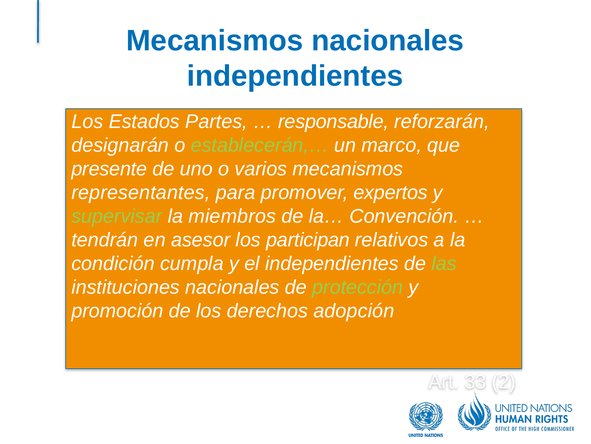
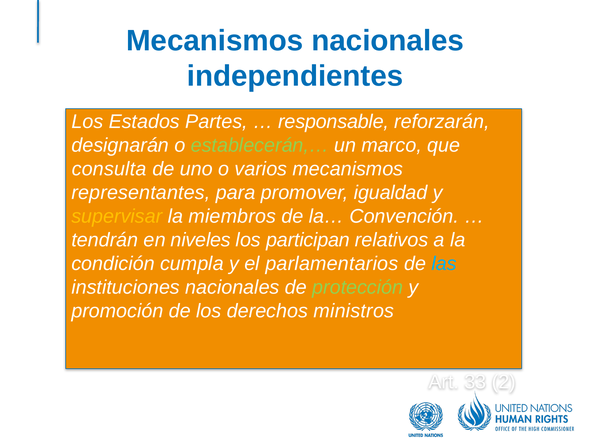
presente: presente -> consulta (109, 169)
expertos: expertos -> igualdad (391, 192)
supervisar colour: light green -> yellow (117, 216)
asesor: asesor -> niveles (201, 240)
el independientes: independientes -> parlamentarios (332, 263)
las colour: light green -> light blue (444, 263)
adopción: adopción -> ministros (354, 310)
